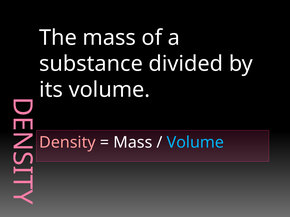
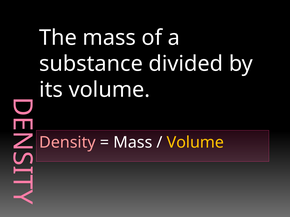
Volume colour: light blue -> yellow (195, 143)
